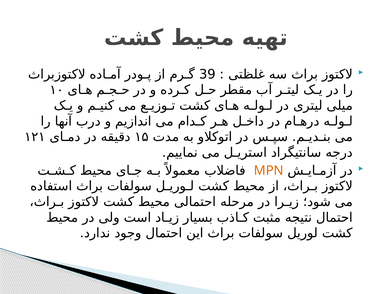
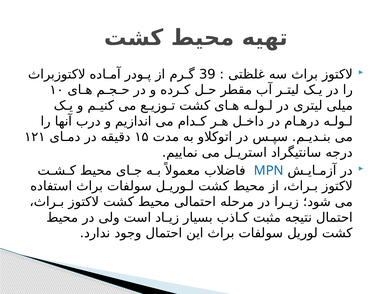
MPN colour: orange -> blue (269, 170)
